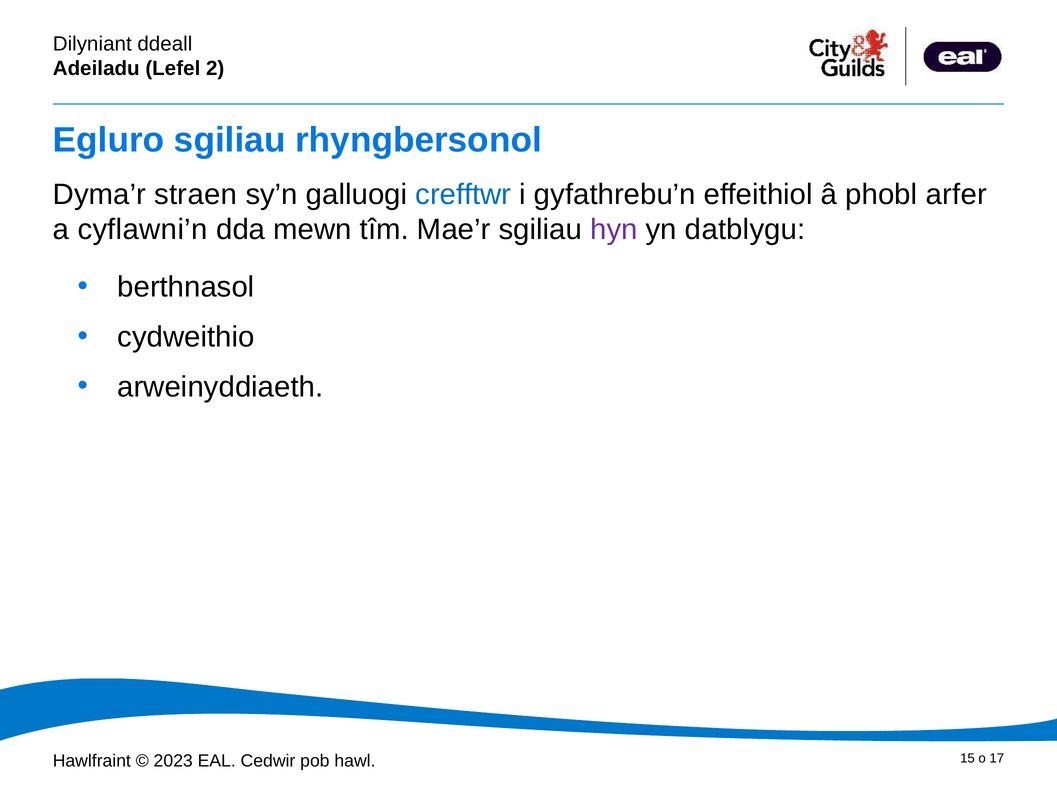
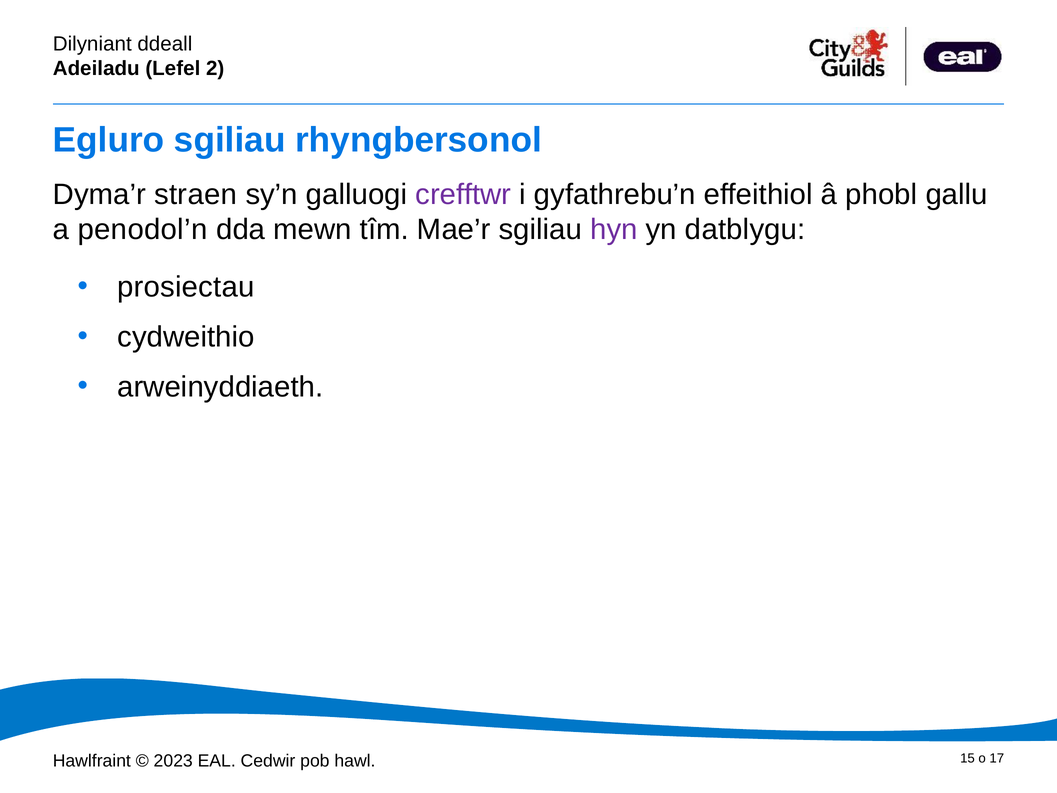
crefftwr colour: blue -> purple (463, 194)
arfer: arfer -> gallu (957, 194)
cyflawni’n: cyflawni’n -> penodol’n (143, 230)
berthnasol: berthnasol -> prosiectau (186, 287)
